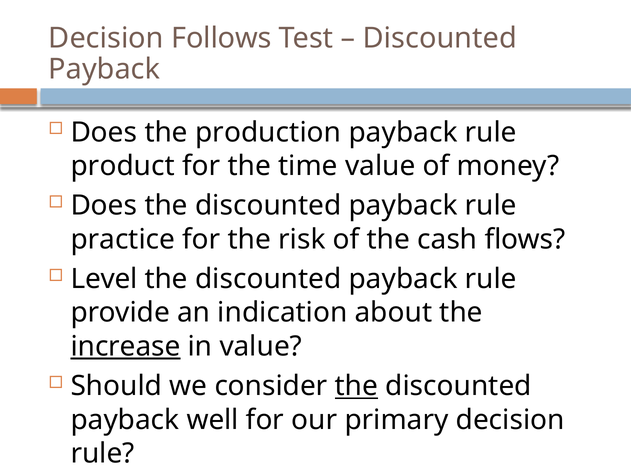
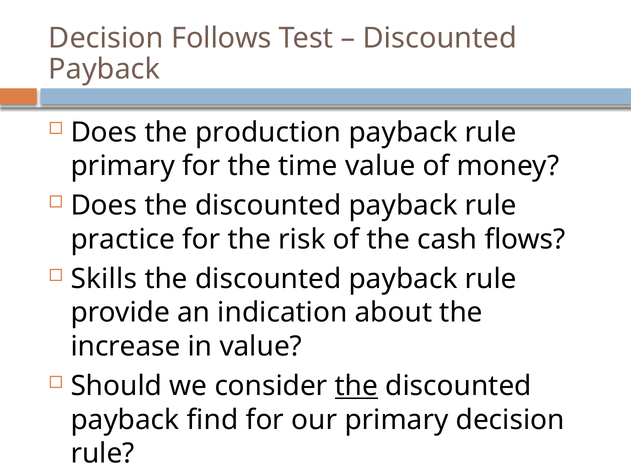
product: product -> primary (123, 166)
Level: Level -> Skills (104, 279)
increase underline: present -> none (126, 347)
well: well -> find (213, 420)
